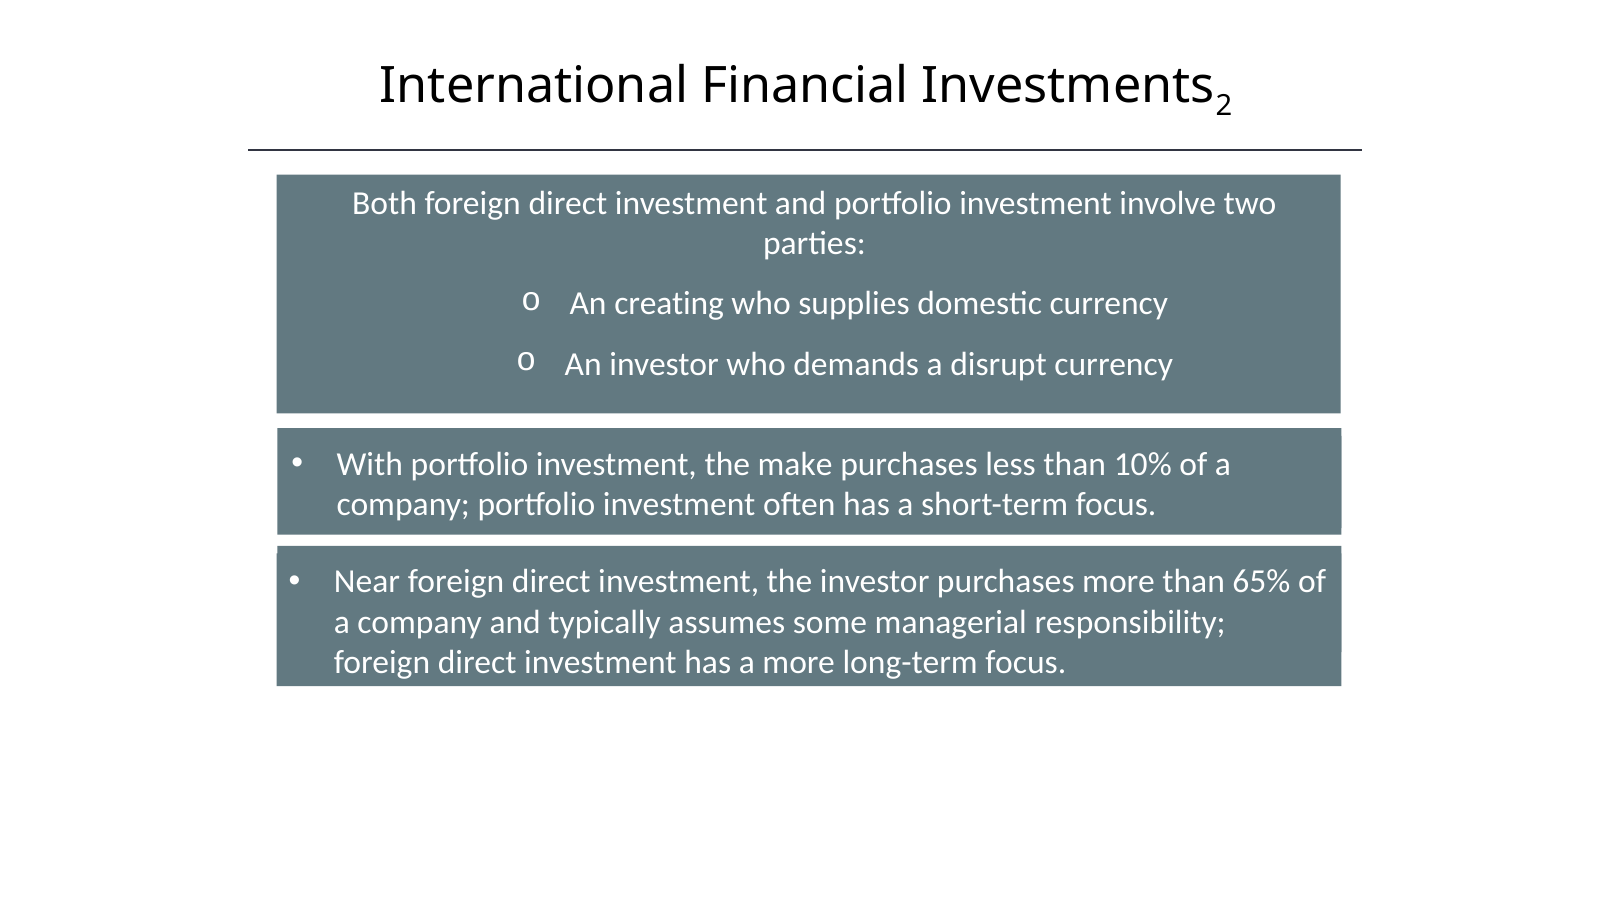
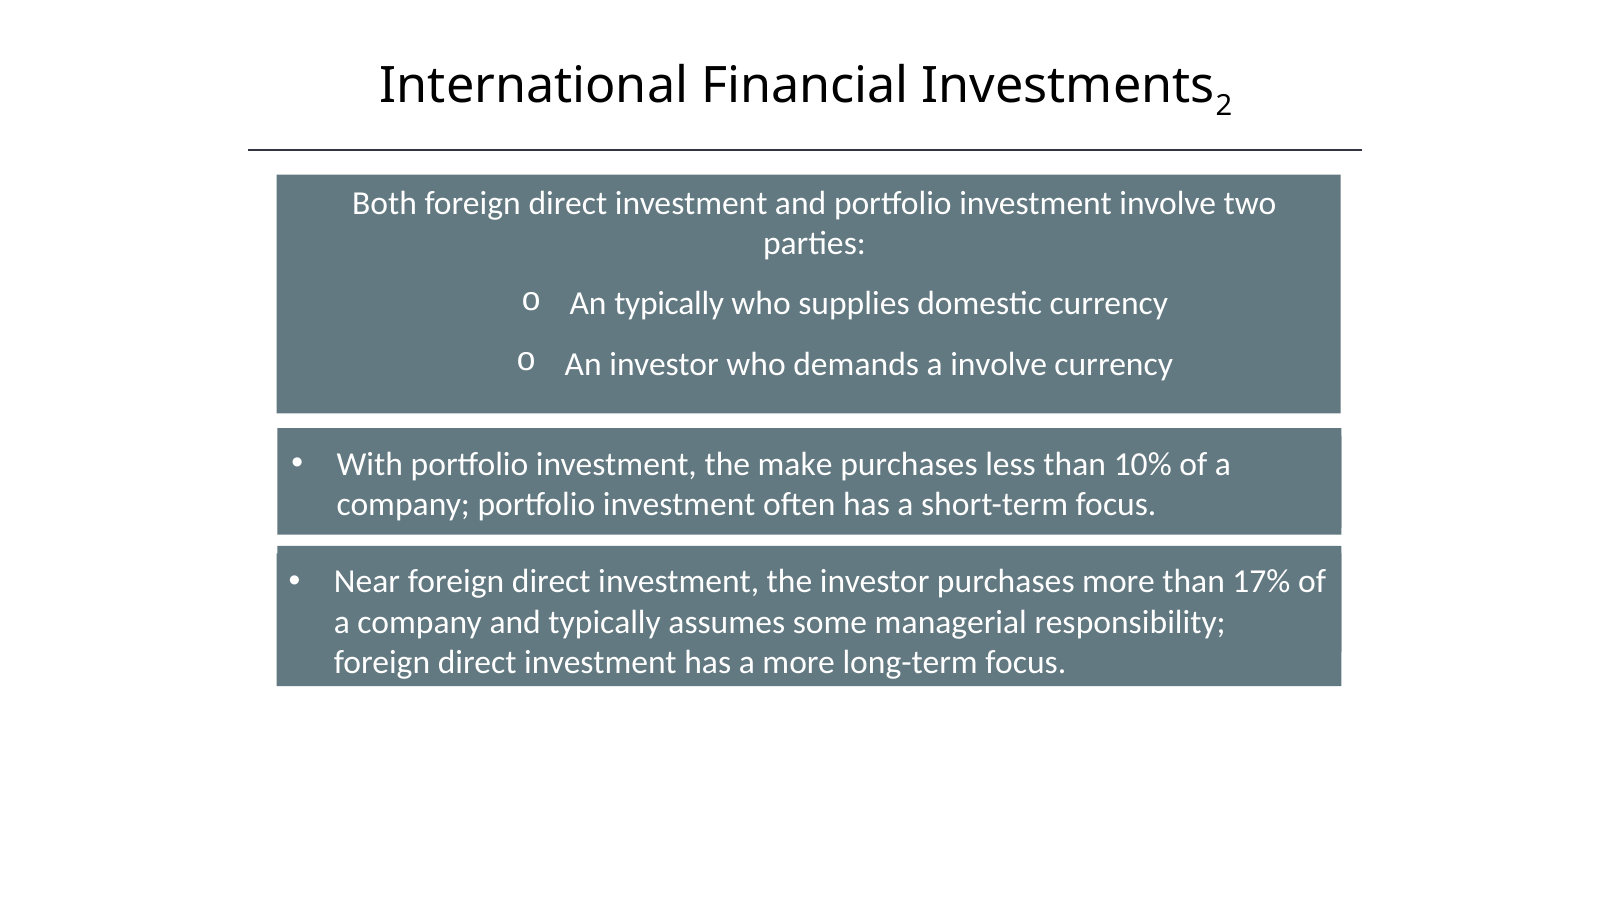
An creating: creating -> typically (669, 304)
a disrupt: disrupt -> involve (999, 364)
65%: 65% -> 17% (1261, 582)
